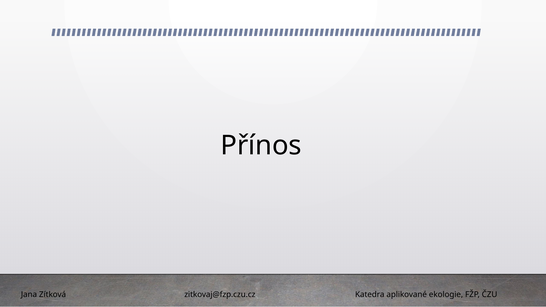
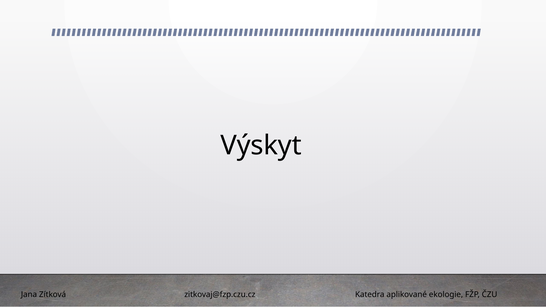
Přínos: Přínos -> Výskyt (261, 146)
